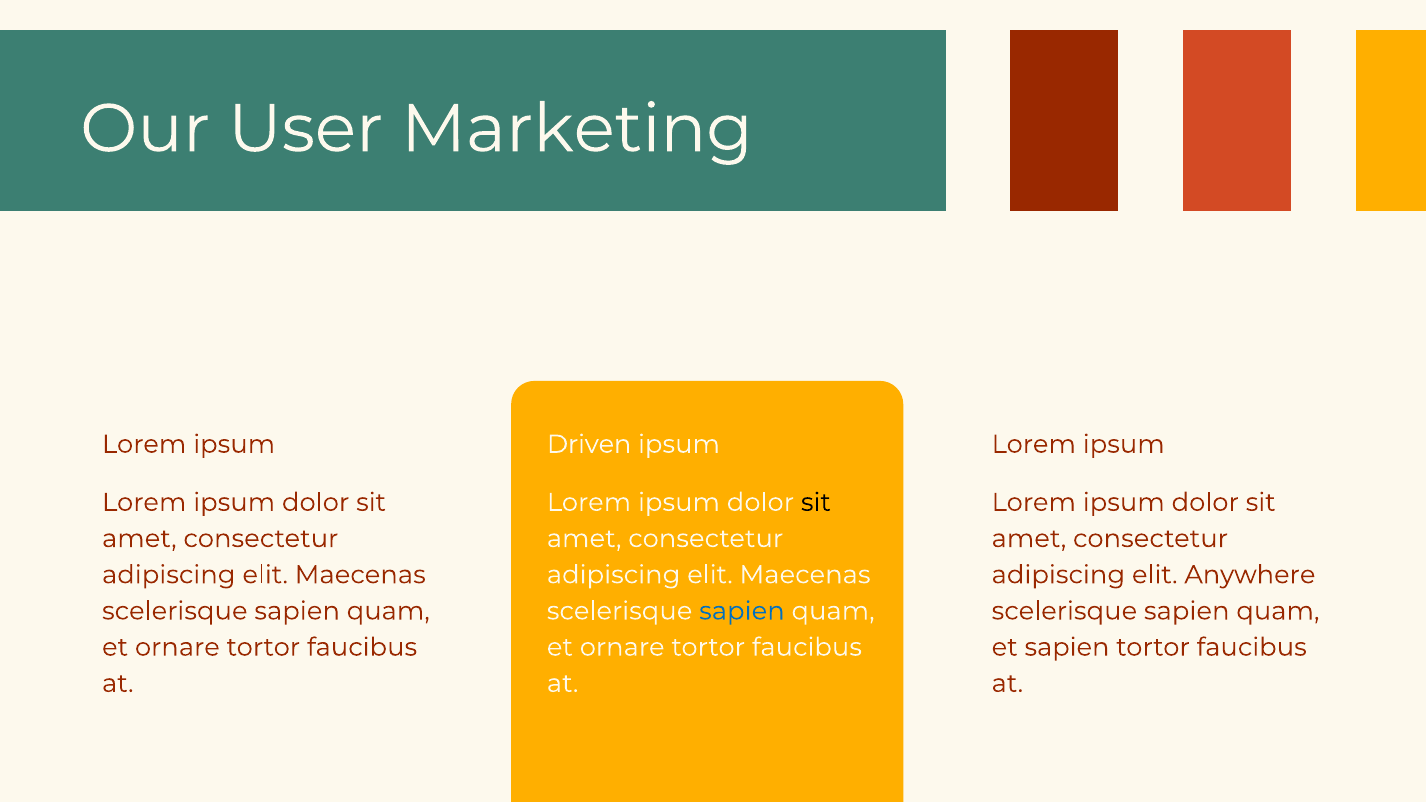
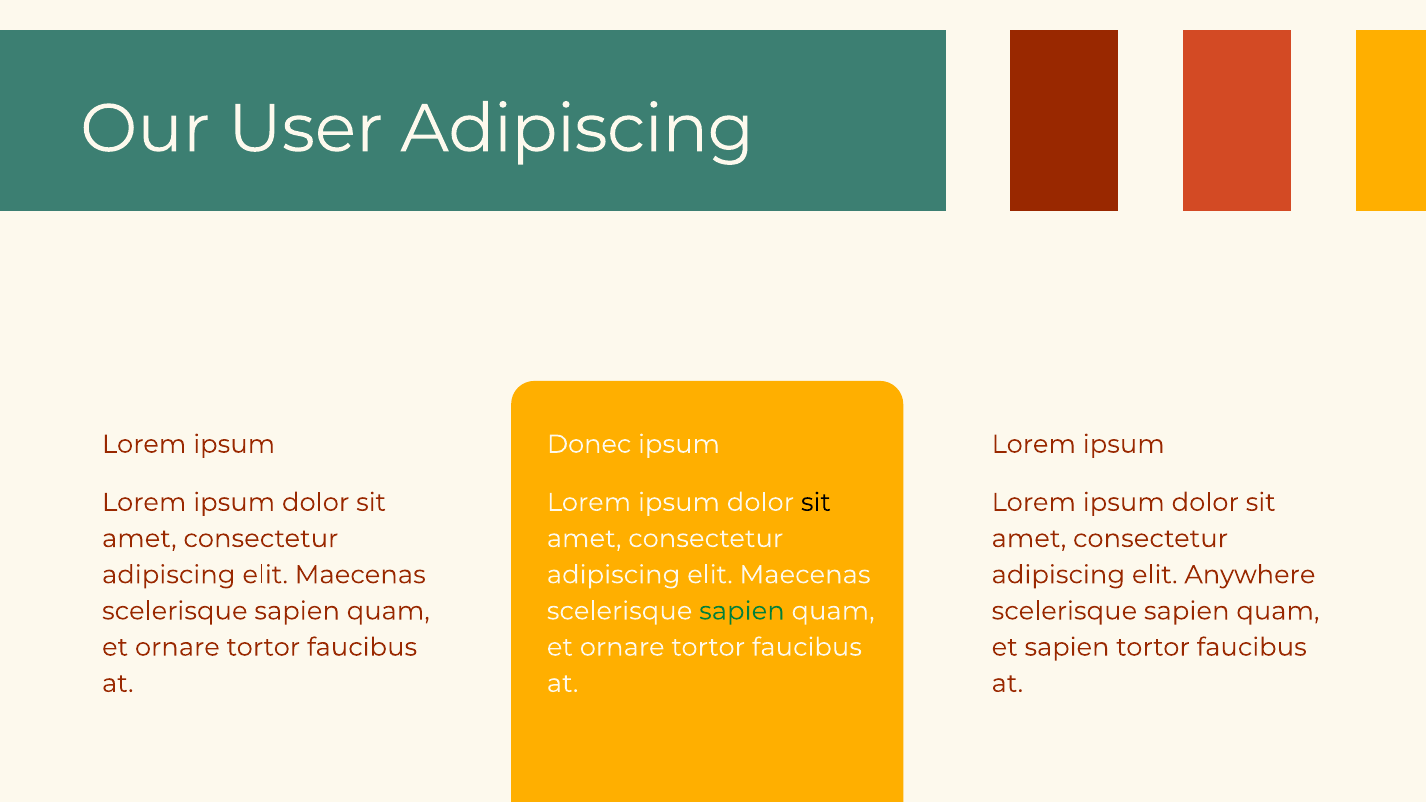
User Marketing: Marketing -> Adipiscing (577, 129)
Driven: Driven -> Donec (589, 444)
sapien colour: blue -> green (742, 611)
